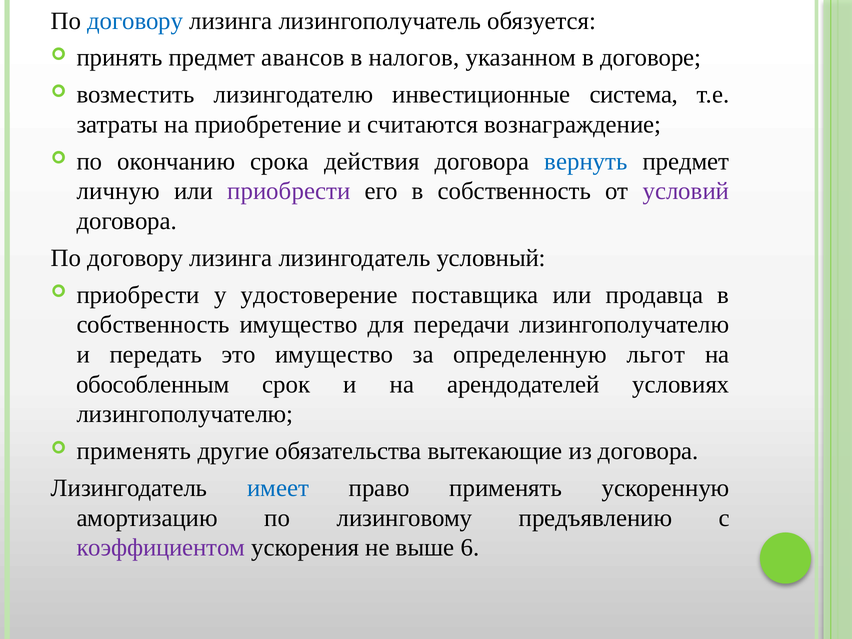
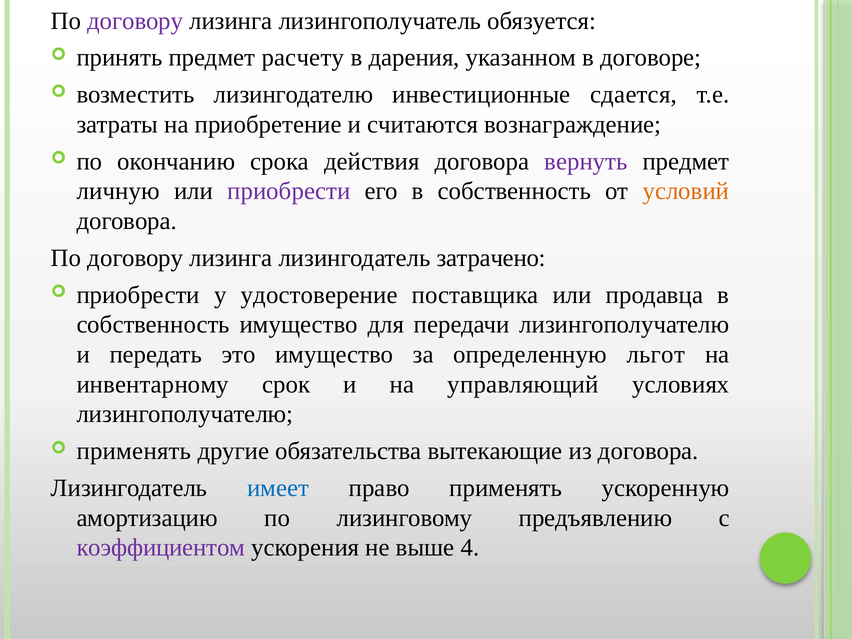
договору colour: blue -> purple (135, 21)
авансов: авансов -> расчету (303, 58)
налогов: налогов -> дарения (414, 58)
система: система -> сдается (634, 95)
вернуть colour: blue -> purple (586, 161)
условий colour: purple -> orange (686, 191)
условный: условный -> затрачено (491, 258)
обособленным: обособленным -> инвентарному (153, 384)
арендодателей: арендодателей -> управляющий (523, 384)
6: 6 -> 4 (470, 548)
